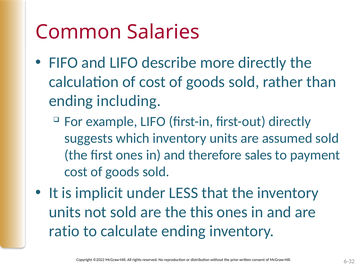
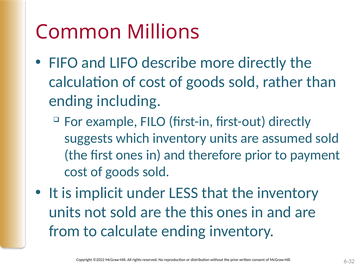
Salaries: Salaries -> Millions (163, 32)
example LIFO: LIFO -> FILO (153, 122)
therefore sales: sales -> prior (258, 155)
ratio: ratio -> from (64, 231)
